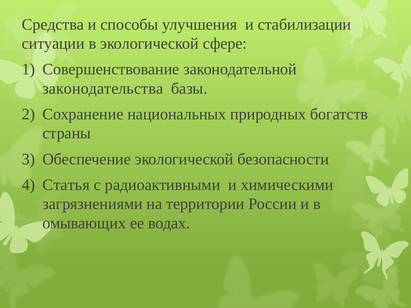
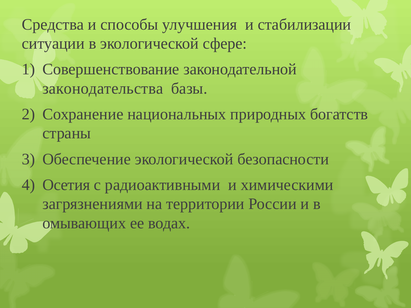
Статья: Статья -> Осетия (66, 185)
